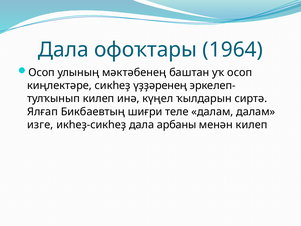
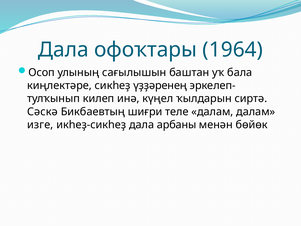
мәктәбенең: мәктәбенең -> сағылышын (134, 72)
уҡ осоп: осоп -> бала (240, 72)
Ялғап: Ялғап -> Сәскә (42, 112)
менән килеп: килеп -> бөйөк (252, 125)
